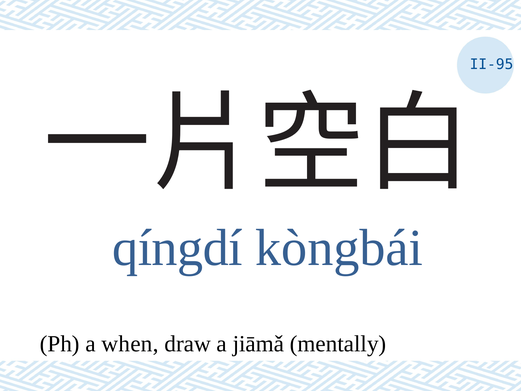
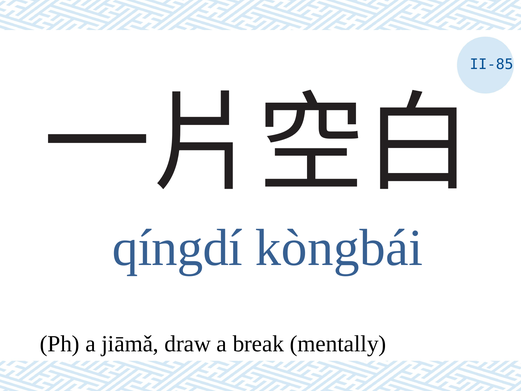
II-95: II-95 -> II-85 (491, 64)
when: when -> jiāmǎ (130, 344)
jiāmǎ: jiāmǎ -> break (258, 344)
